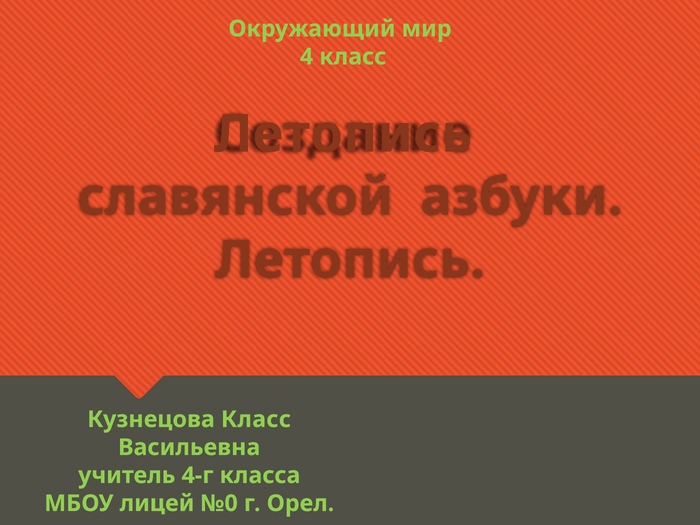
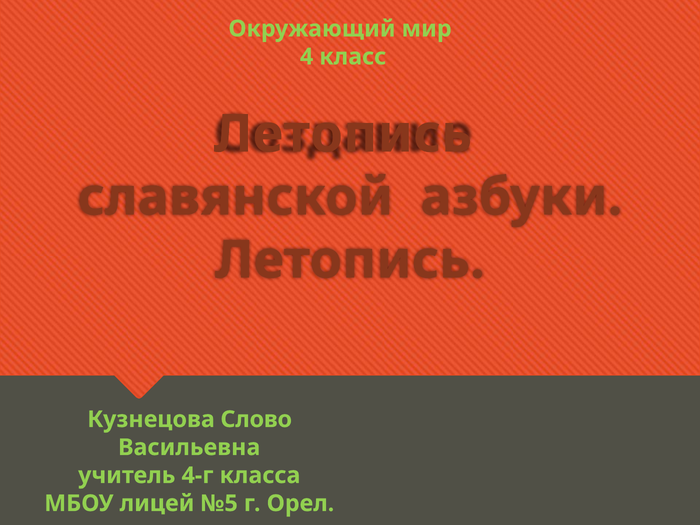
Кузнецова Класс: Класс -> Слово (256, 419)
№0: №0 -> №5 (219, 503)
